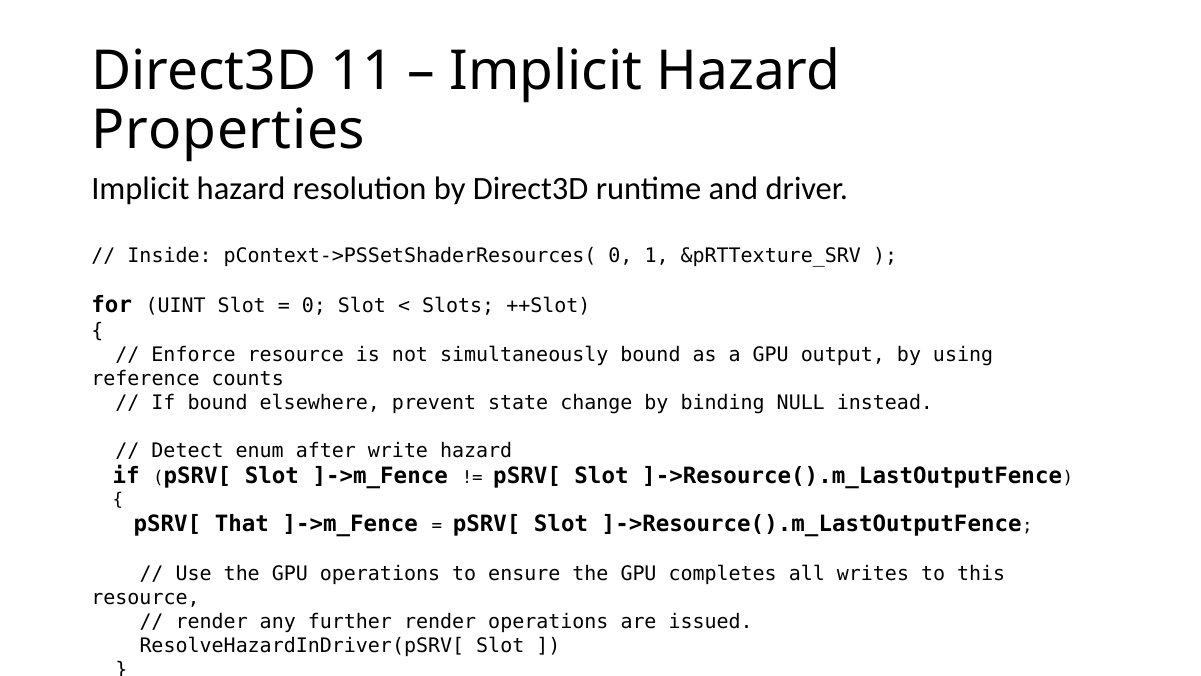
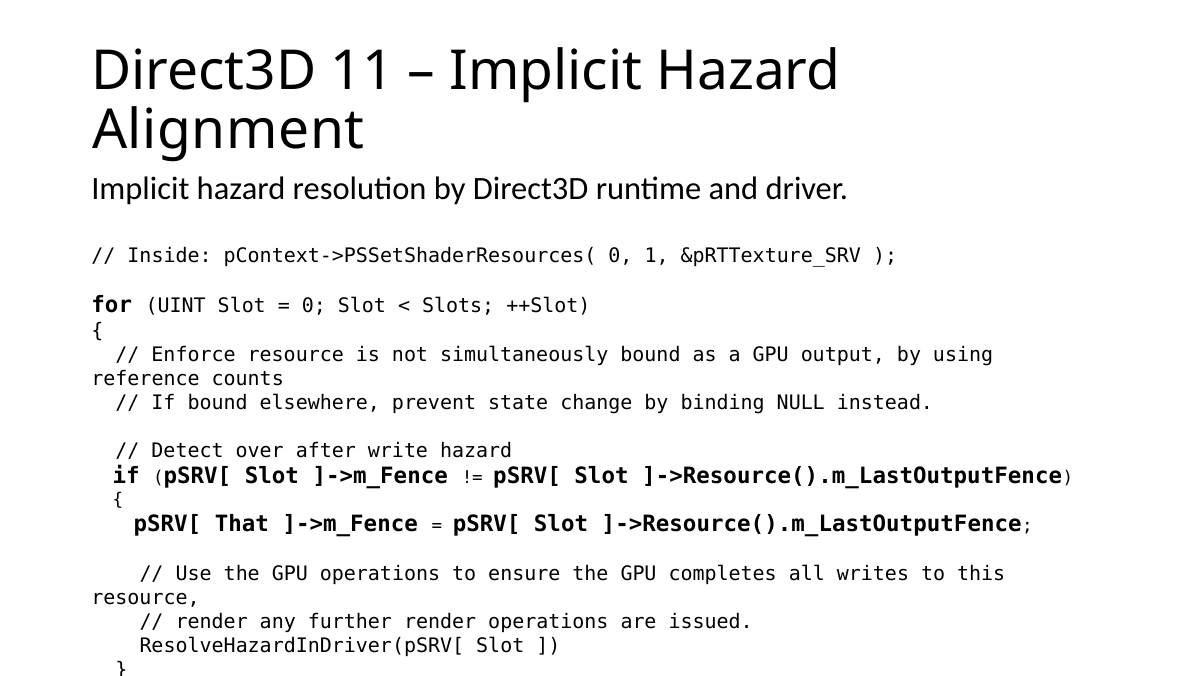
Properties: Properties -> Alignment (228, 131)
enum: enum -> over (260, 450)
